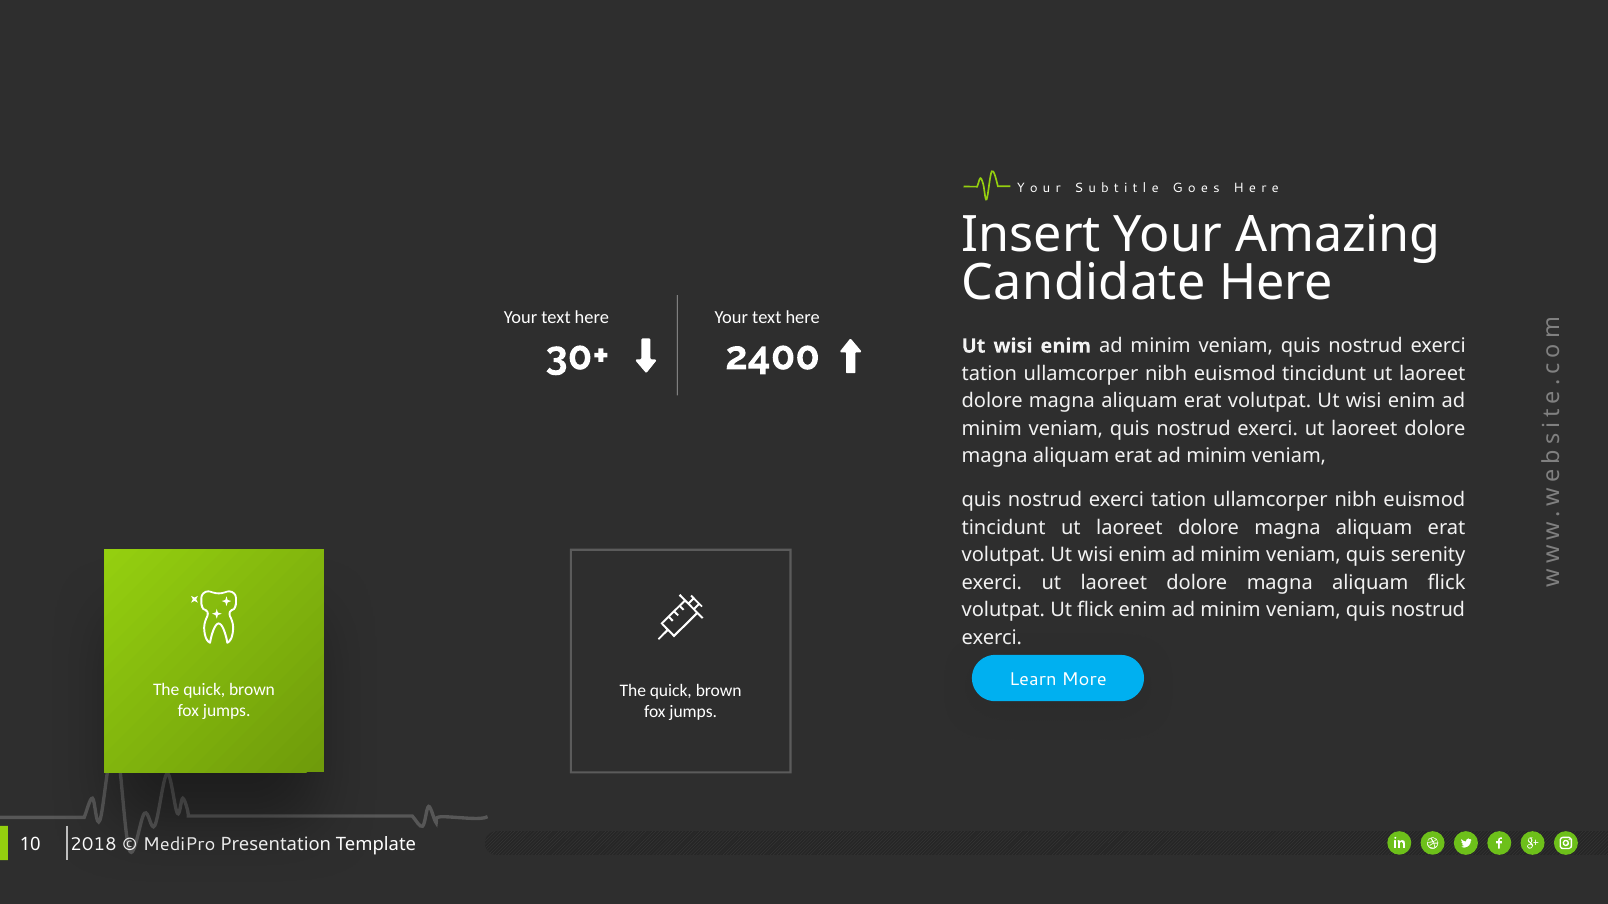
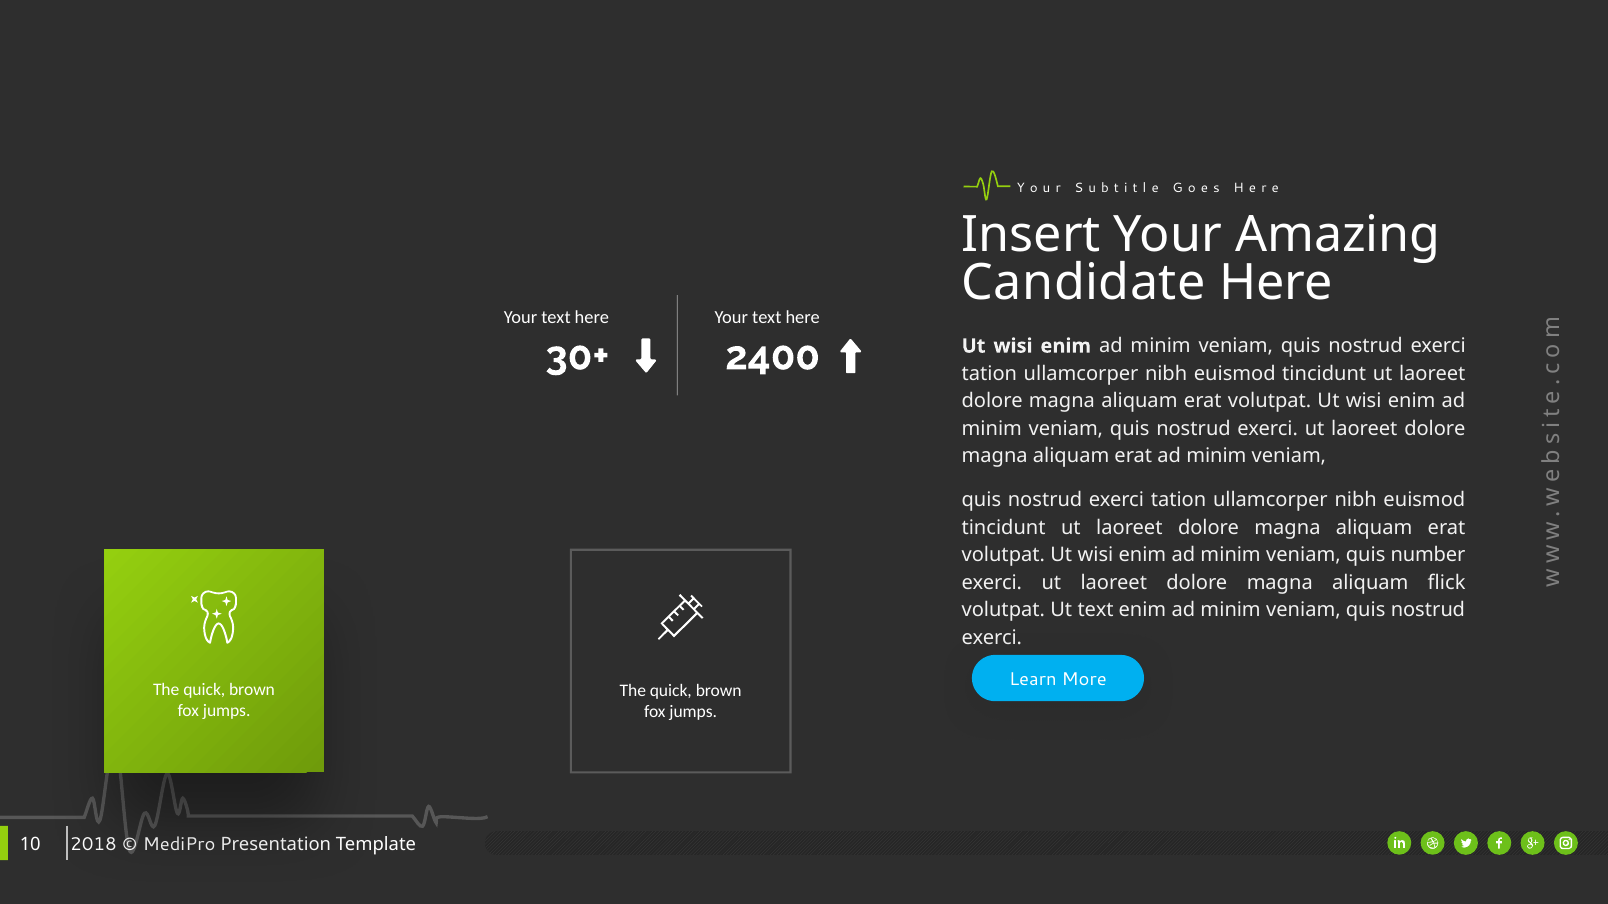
serenity: serenity -> number (1428, 555)
Ut flick: flick -> text (1096, 610)
